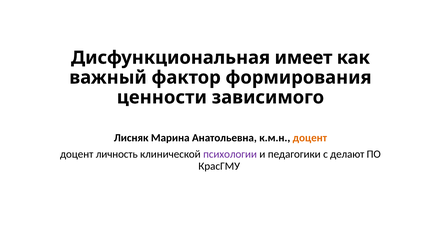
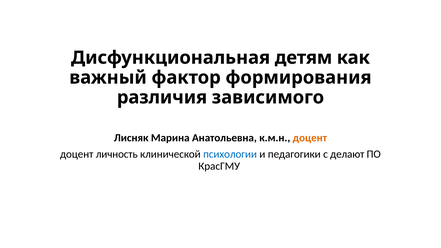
имеет: имеет -> детям (303, 58)
ценности: ценности -> различия (162, 97)
психологии colour: purple -> blue (230, 154)
